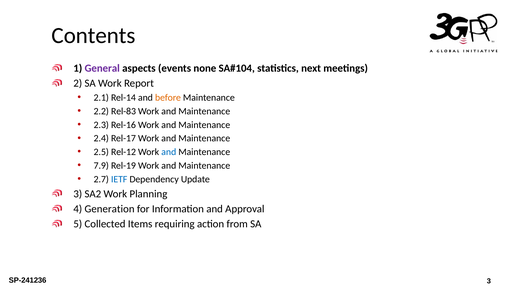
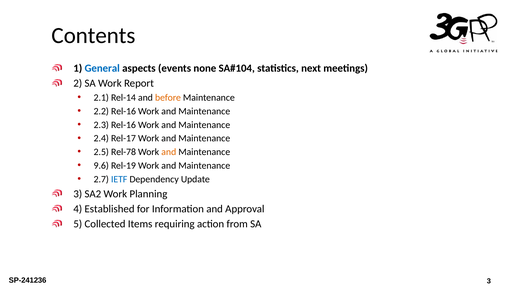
General colour: purple -> blue (102, 68)
2.2 Rel-83: Rel-83 -> Rel-16 (123, 111)
Rel-12: Rel-12 -> Rel-78 (123, 152)
and colour: blue -> orange (169, 152)
7.9: 7.9 -> 9.6 (101, 166)
Generation: Generation -> Established (110, 209)
